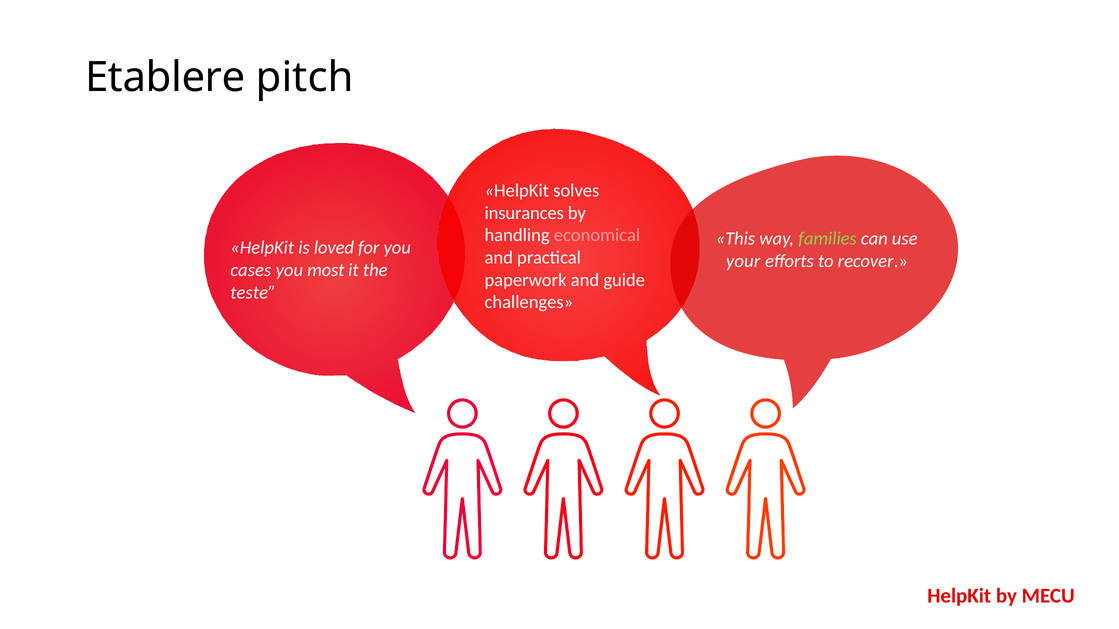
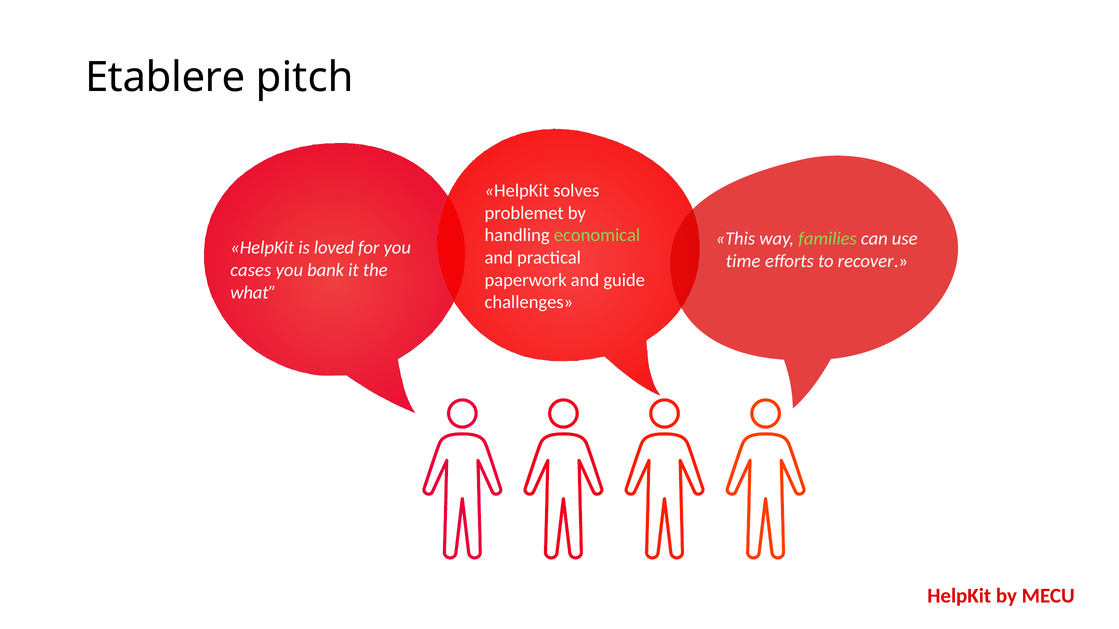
insurances: insurances -> problemet (524, 213)
economical colour: pink -> light green (597, 235)
your: your -> time (743, 261)
most: most -> bank (326, 270)
teste: teste -> what (253, 293)
